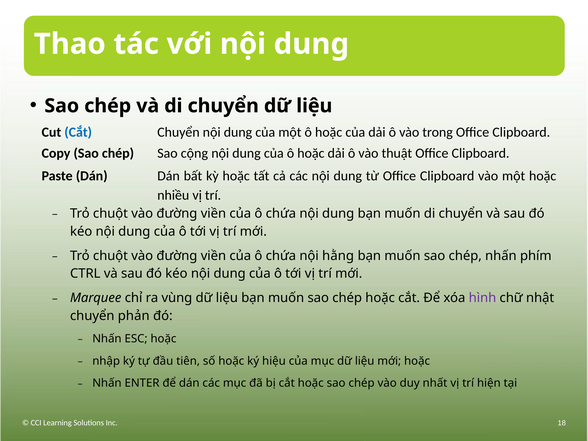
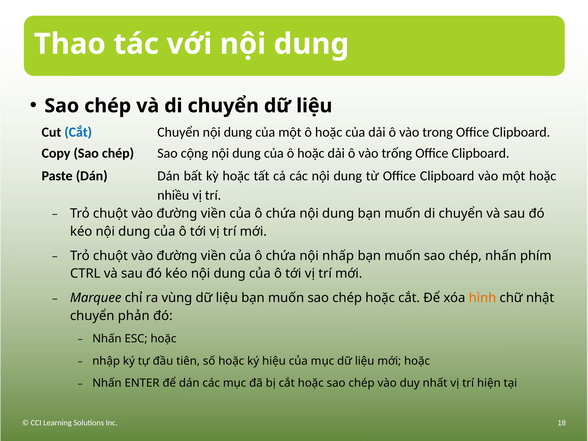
thuật: thuật -> trống (397, 153)
hằng: hằng -> nhấp (338, 256)
hình colour: purple -> orange (483, 298)
